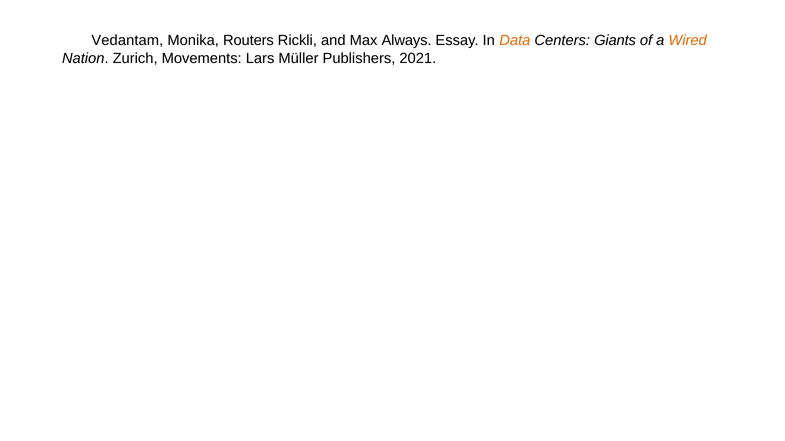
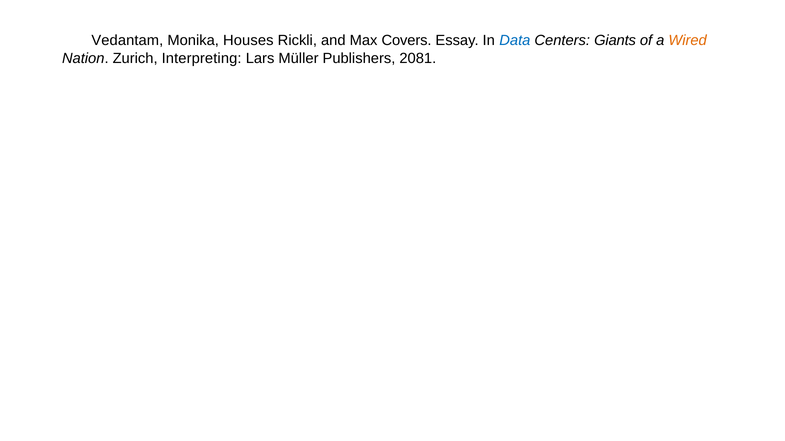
Routers: Routers -> Houses (248, 41)
Always: Always -> Covers (407, 41)
Data colour: orange -> blue (515, 41)
Movements: Movements -> Interpreting (202, 58)
2021: 2021 -> 2081 (418, 58)
